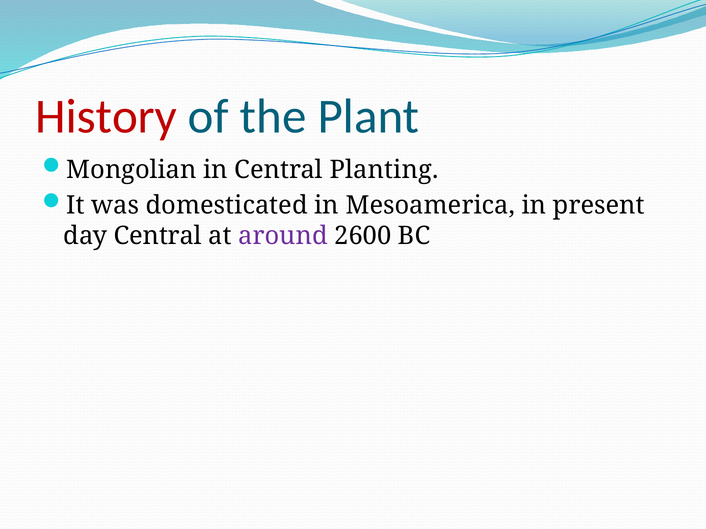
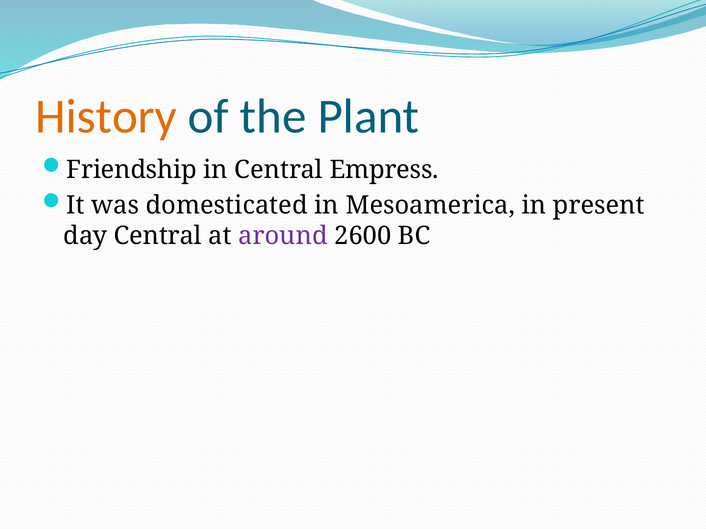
History colour: red -> orange (106, 117)
Mongolian: Mongolian -> Friendship (132, 170)
Planting: Planting -> Empress (384, 170)
